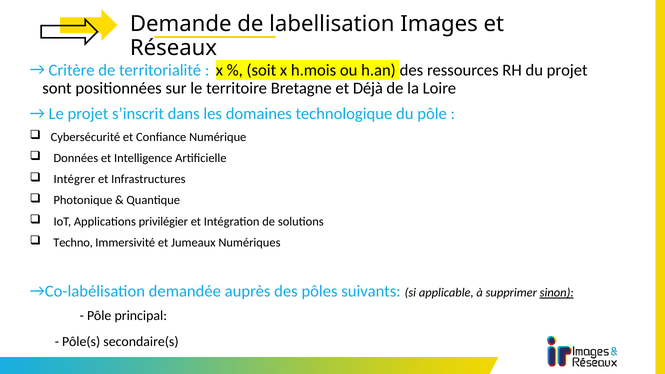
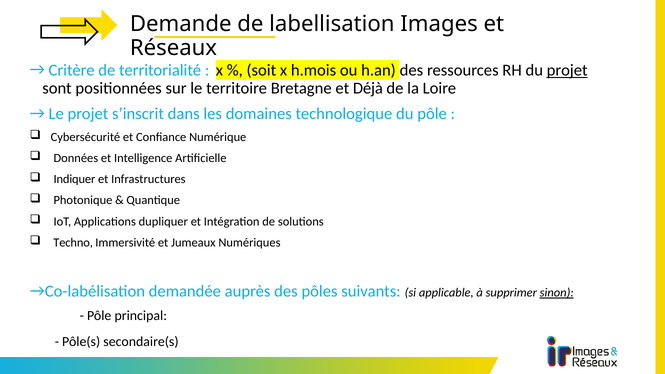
projet underline: none -> present (567, 70)
Intégrer: Intégrer -> Indiquer (74, 179)
privilégier: privilégier -> dupliquer (163, 221)
